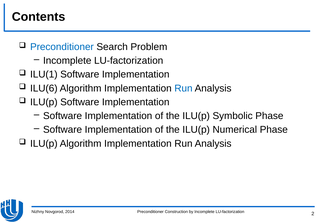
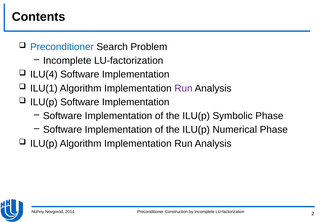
ILU(1: ILU(1 -> ILU(4 (44, 75)
ILU(6: ILU(6 -> ILU(1 (44, 88)
Run colour: blue -> purple (183, 88)
